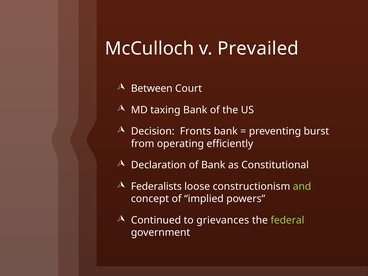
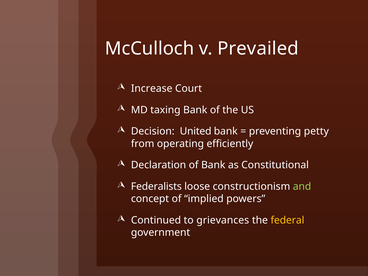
Between: Between -> Increase (152, 88)
Fronts: Fronts -> United (196, 131)
burst: burst -> petty (316, 131)
federal colour: light green -> yellow (287, 220)
